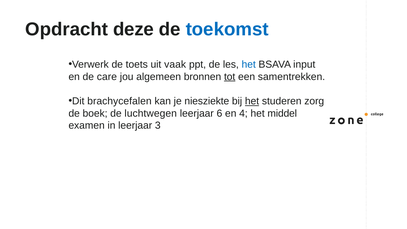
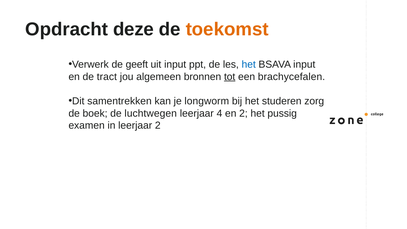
toekomst colour: blue -> orange (227, 29)
toets: toets -> geeft (137, 65)
uit vaak: vaak -> input (175, 65)
care: care -> tract (107, 77)
samentrekken: samentrekken -> brachycefalen (292, 77)
brachycefalen: brachycefalen -> samentrekken (119, 101)
niesziekte: niesziekte -> longworm (207, 101)
het underline: present -> none (252, 101)
6: 6 -> 4 (219, 113)
en 4: 4 -> 2 (243, 113)
middel: middel -> pussig (282, 113)
leerjaar 3: 3 -> 2 (158, 126)
